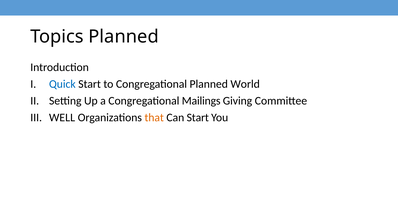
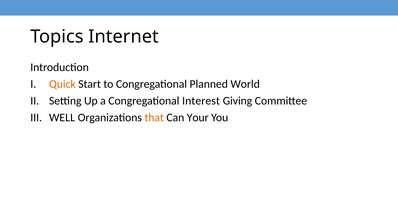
Topics Planned: Planned -> Internet (124, 37)
Quick colour: blue -> orange (62, 84)
Mailings: Mailings -> Interest (201, 101)
Can Start: Start -> Your (198, 117)
